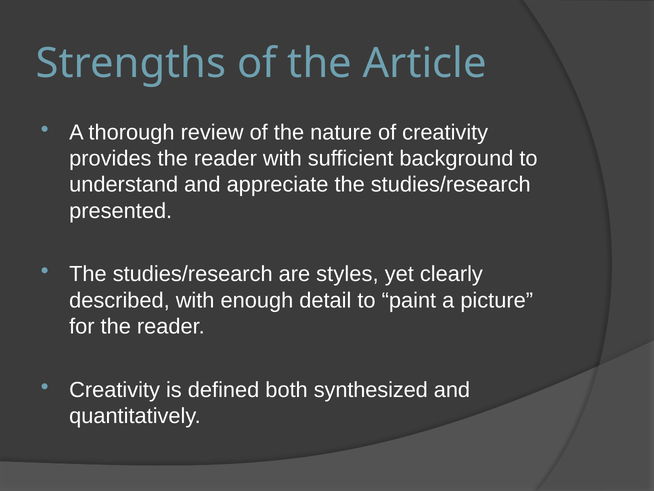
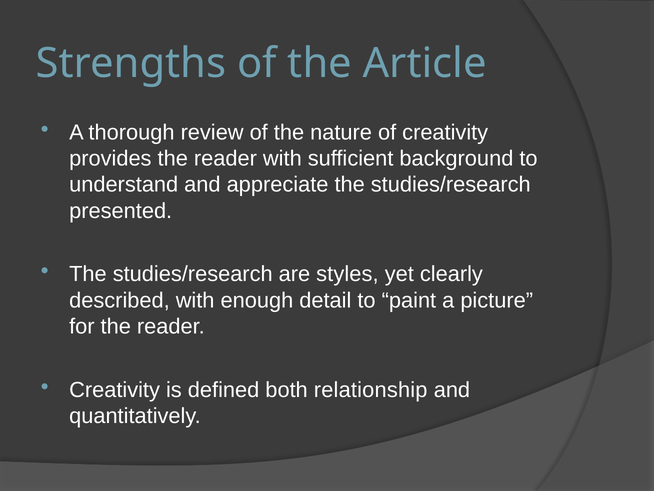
synthesized: synthesized -> relationship (371, 390)
